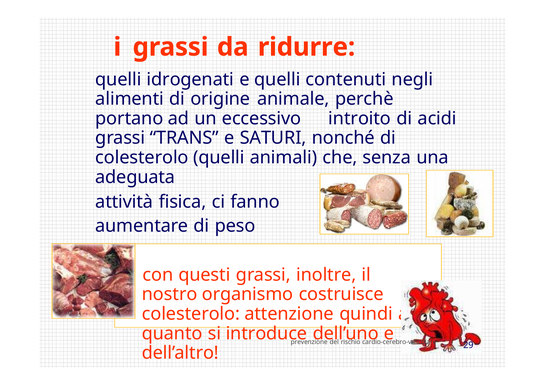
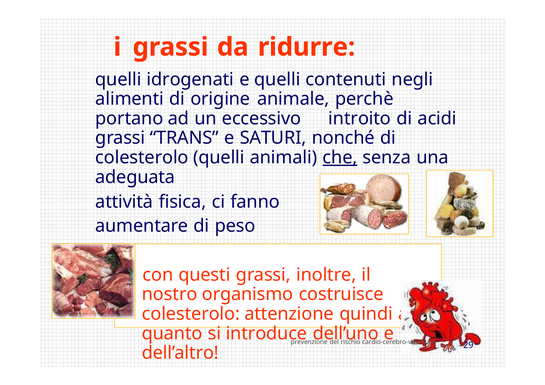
che underline: none -> present (340, 158)
